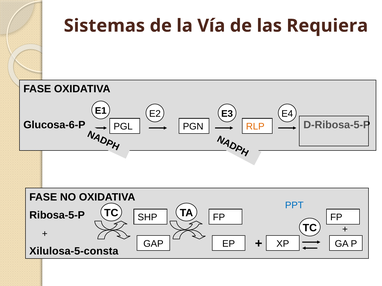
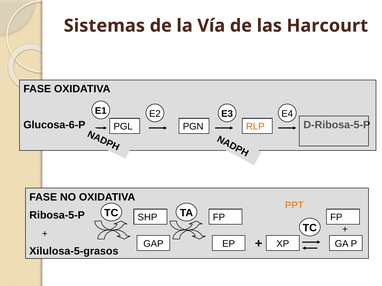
Requiera: Requiera -> Harcourt (327, 26)
PPT colour: blue -> orange (294, 206)
Xilulosa-5-consta: Xilulosa-5-consta -> Xilulosa-5-grasos (74, 252)
